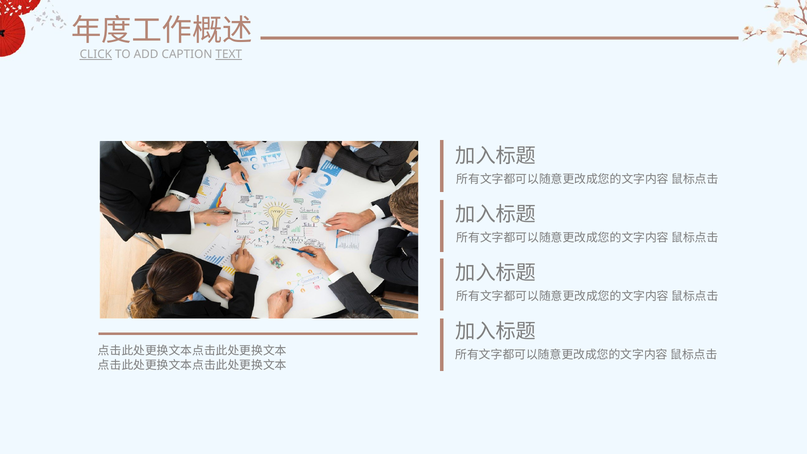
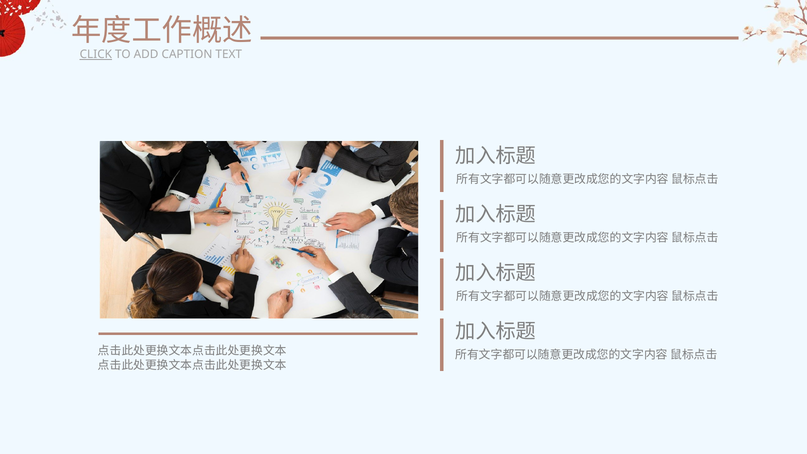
TEXT underline: present -> none (229, 54)
